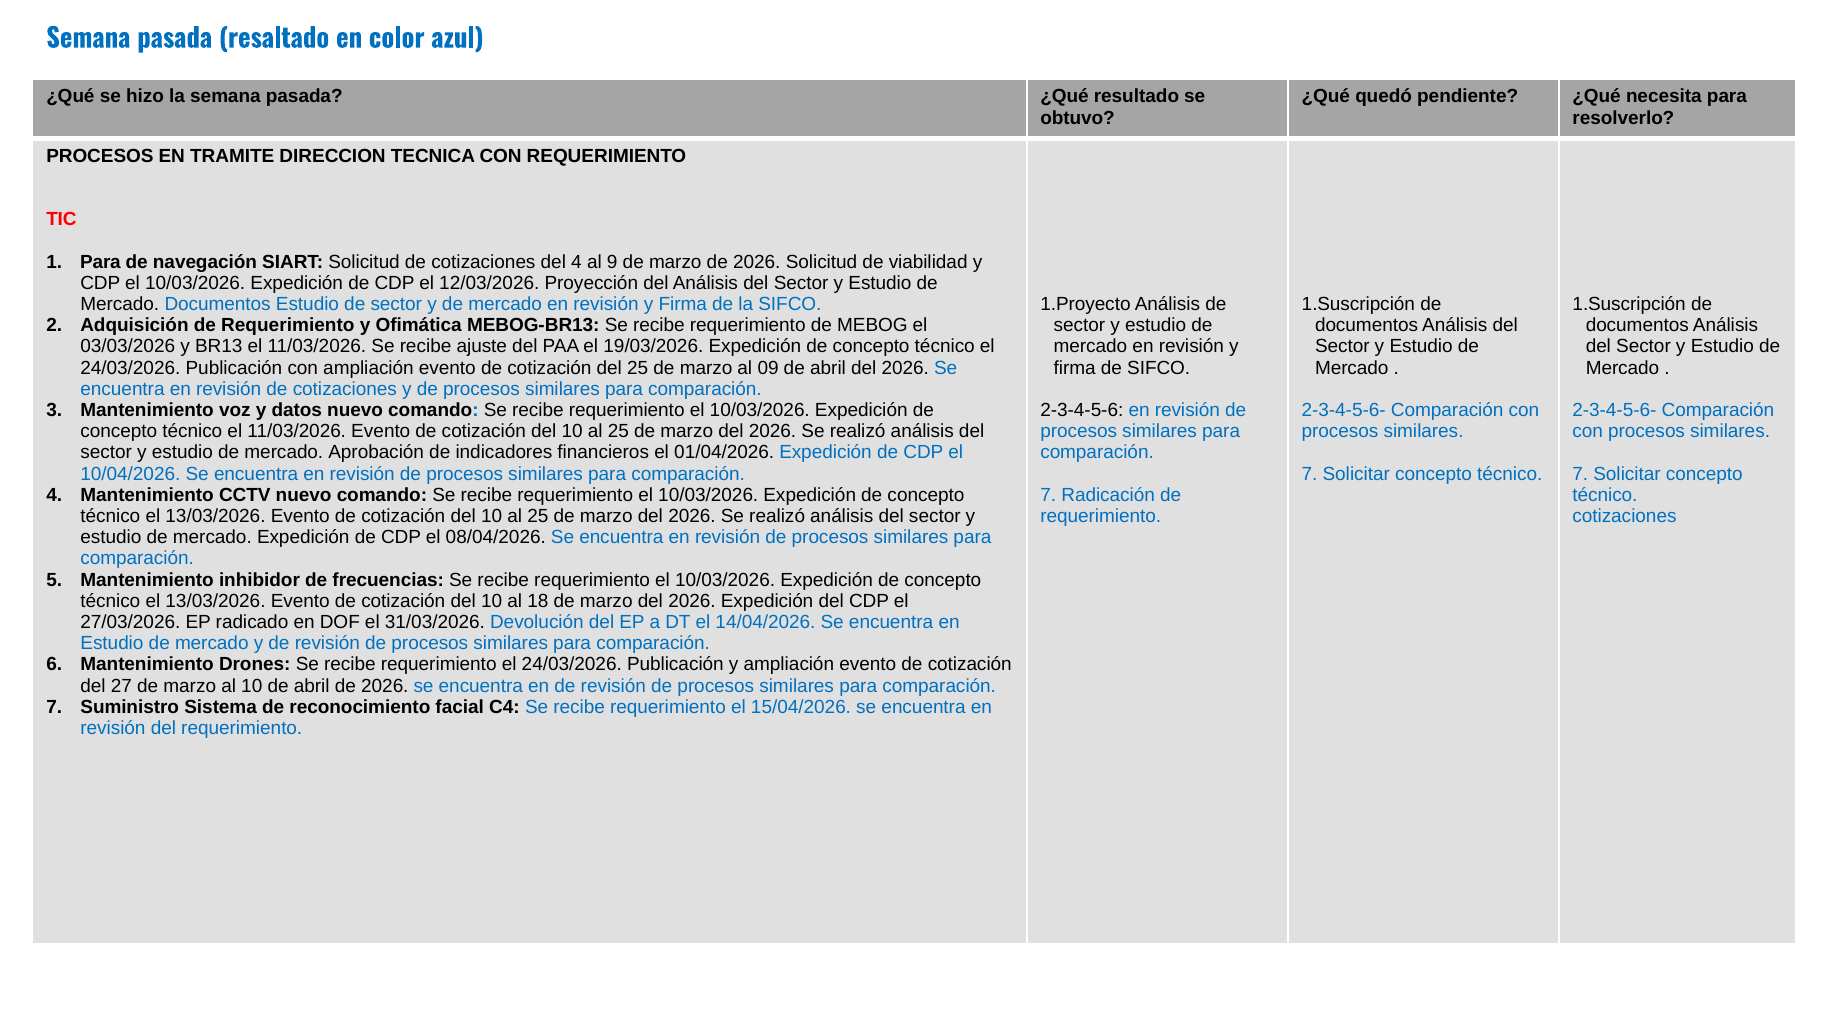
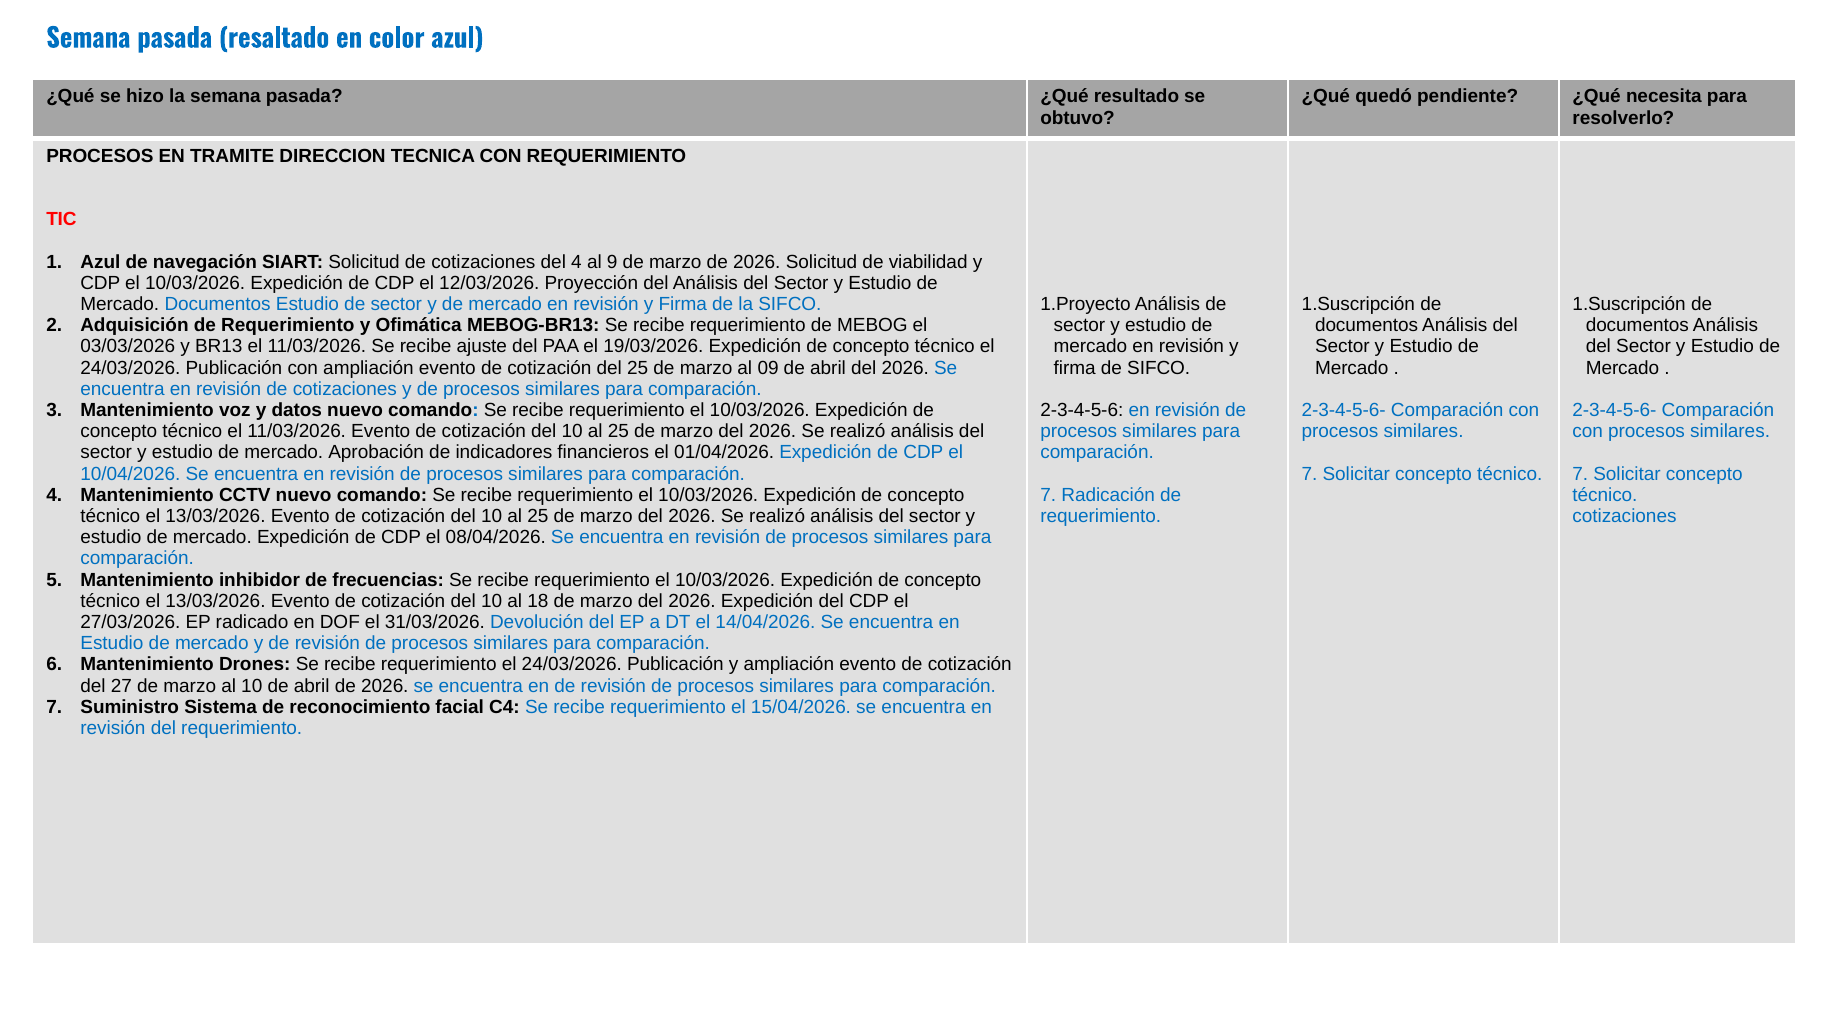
Para: Para -> Azul (100, 262)
